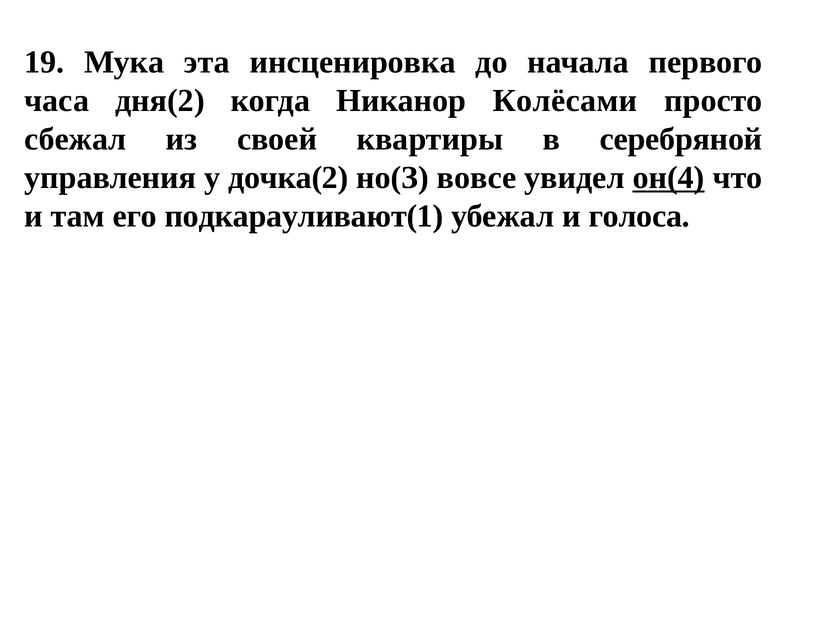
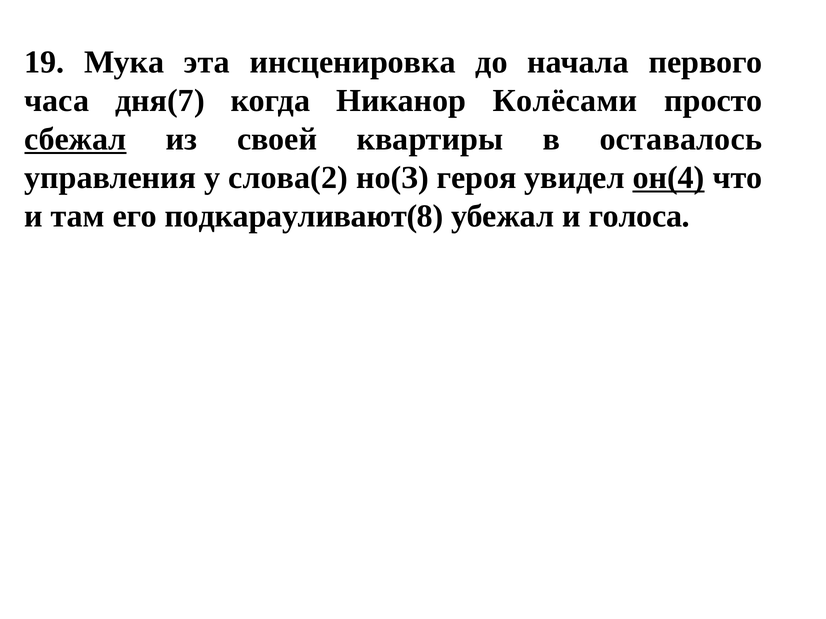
дня(2: дня(2 -> дня(7 (160, 101)
сбежал underline: none -> present (75, 139)
серебряной: серебряной -> оставалось (681, 139)
дочка(2: дочка(2 -> слова(2 (288, 178)
вовсе: вовсе -> героя (477, 178)
подкарауливают(1: подкарауливают(1 -> подкарауливают(8 (304, 216)
